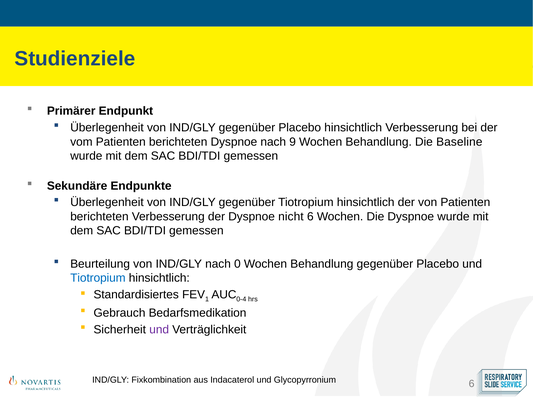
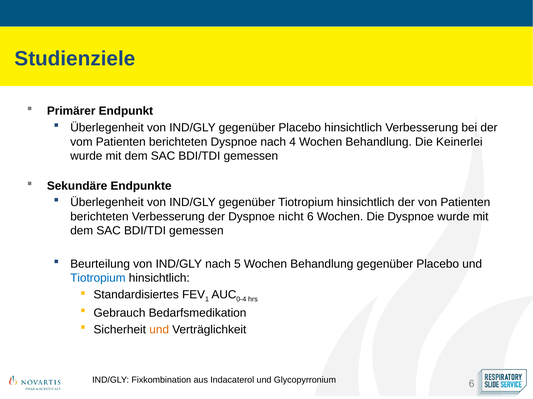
9: 9 -> 4 (293, 142)
Baseline: Baseline -> Keinerlei (459, 142)
0: 0 -> 5 (237, 264)
und colour: purple -> orange (159, 330)
